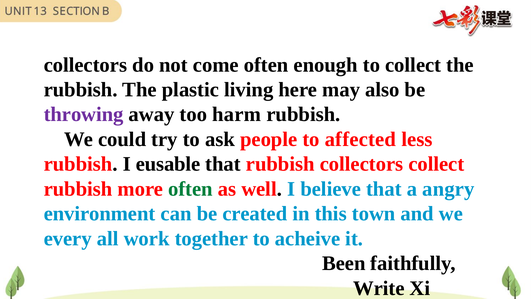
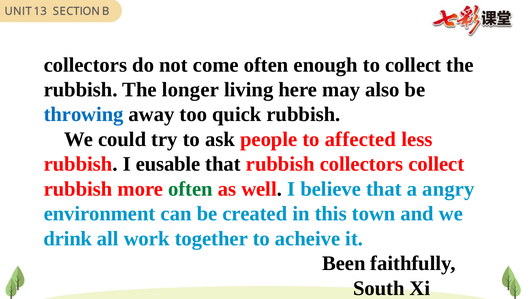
plastic: plastic -> longer (190, 90)
throwing colour: purple -> blue (84, 114)
harm: harm -> quick (237, 114)
every: every -> drink (68, 238)
Write: Write -> South (379, 288)
